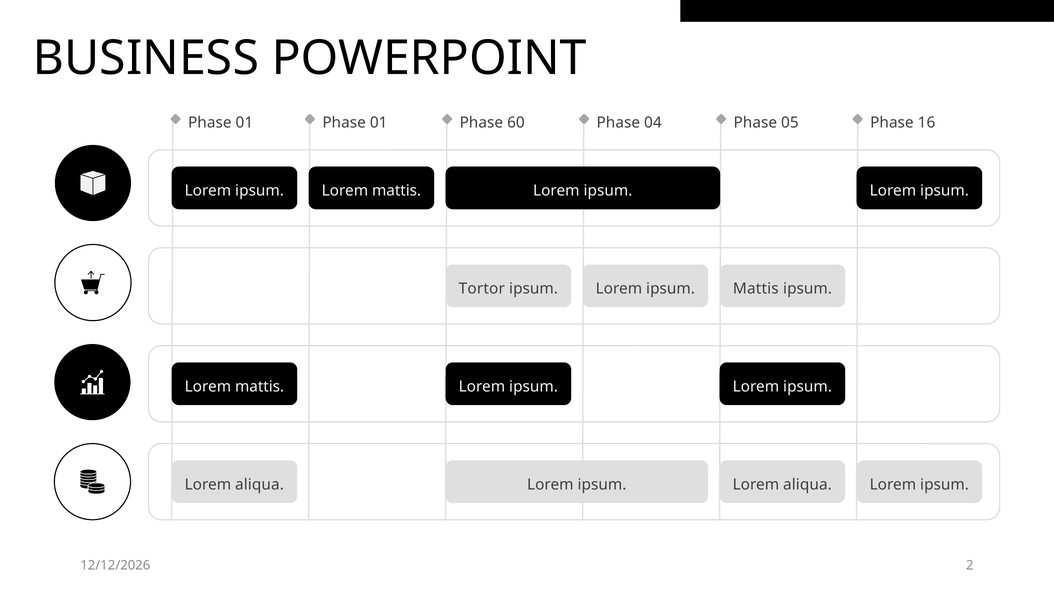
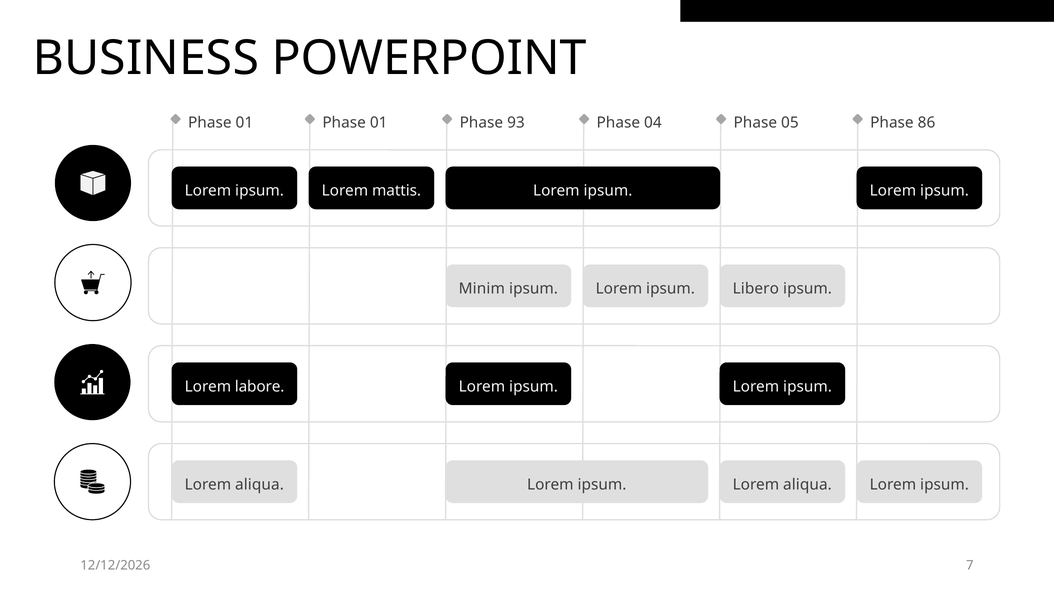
60: 60 -> 93 (516, 123)
16: 16 -> 86 (927, 123)
Tortor: Tortor -> Minim (482, 289)
ipsum Mattis: Mattis -> Libero (756, 289)
mattis: mattis -> labore (260, 387)
2: 2 -> 7 (970, 565)
